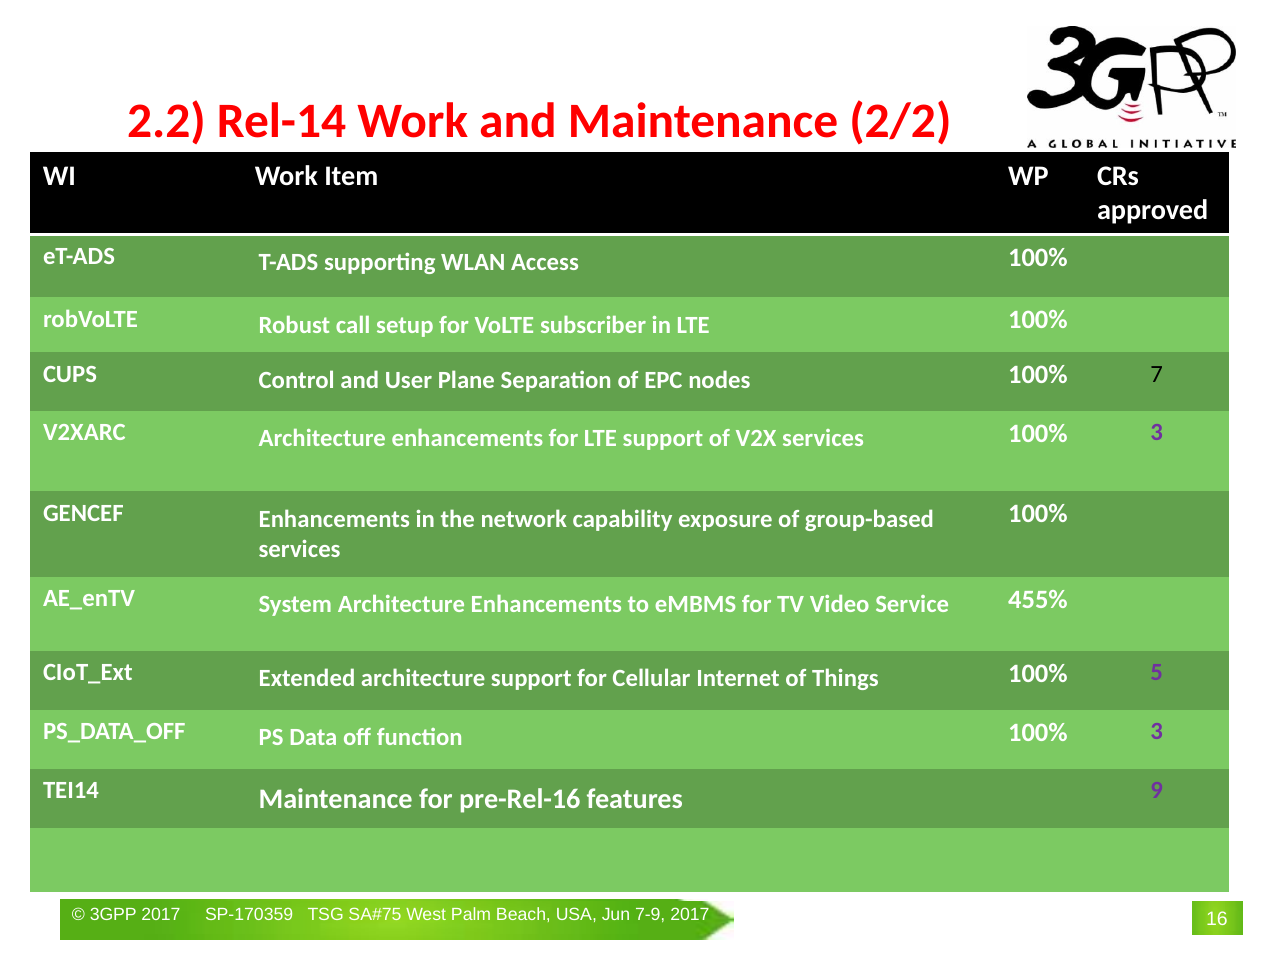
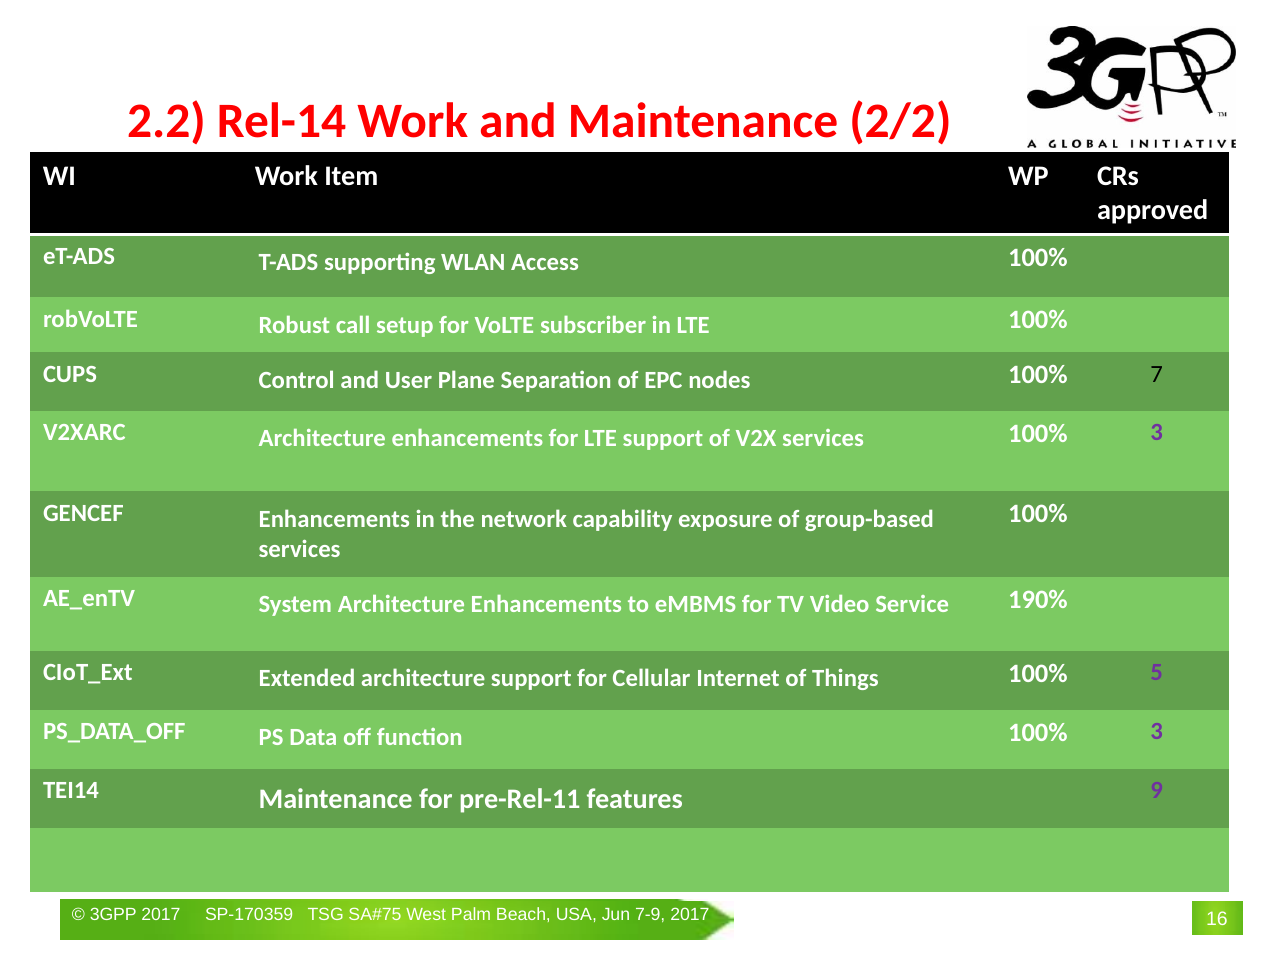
455%: 455% -> 190% (1038, 599)
pre-Rel-16: pre-Rel-16 -> pre-Rel-11 (520, 799)
